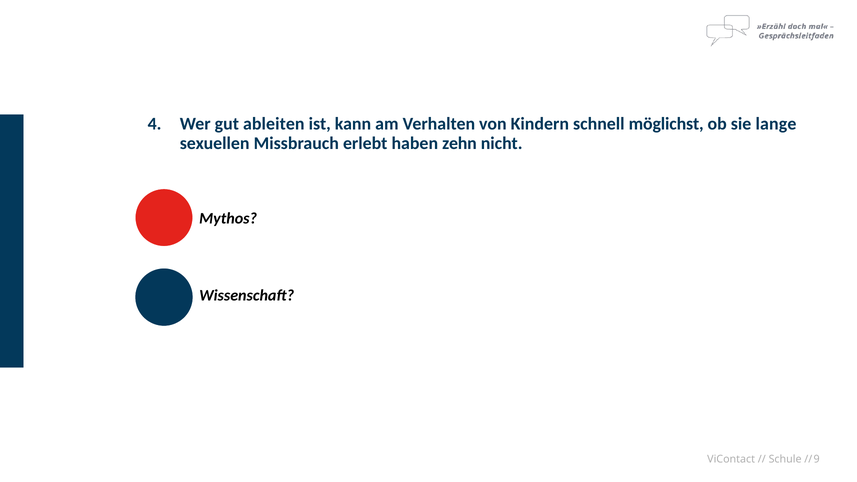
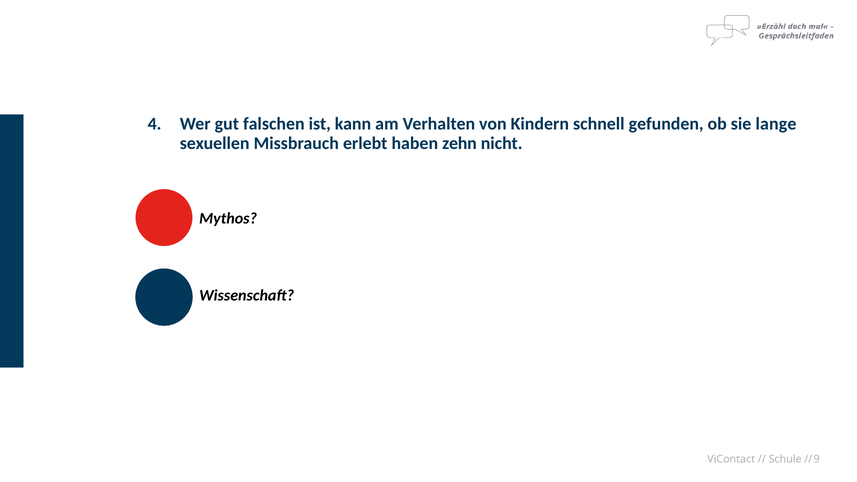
ableiten: ableiten -> falschen (274, 124)
möglichst: möglichst -> gefunden (666, 124)
